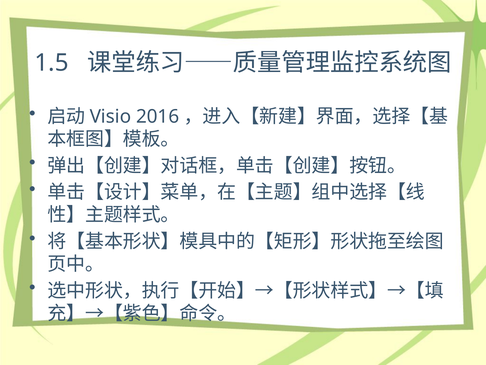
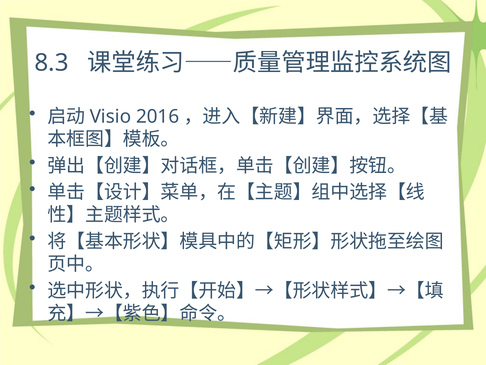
1.5: 1.5 -> 8.3 (52, 63)
